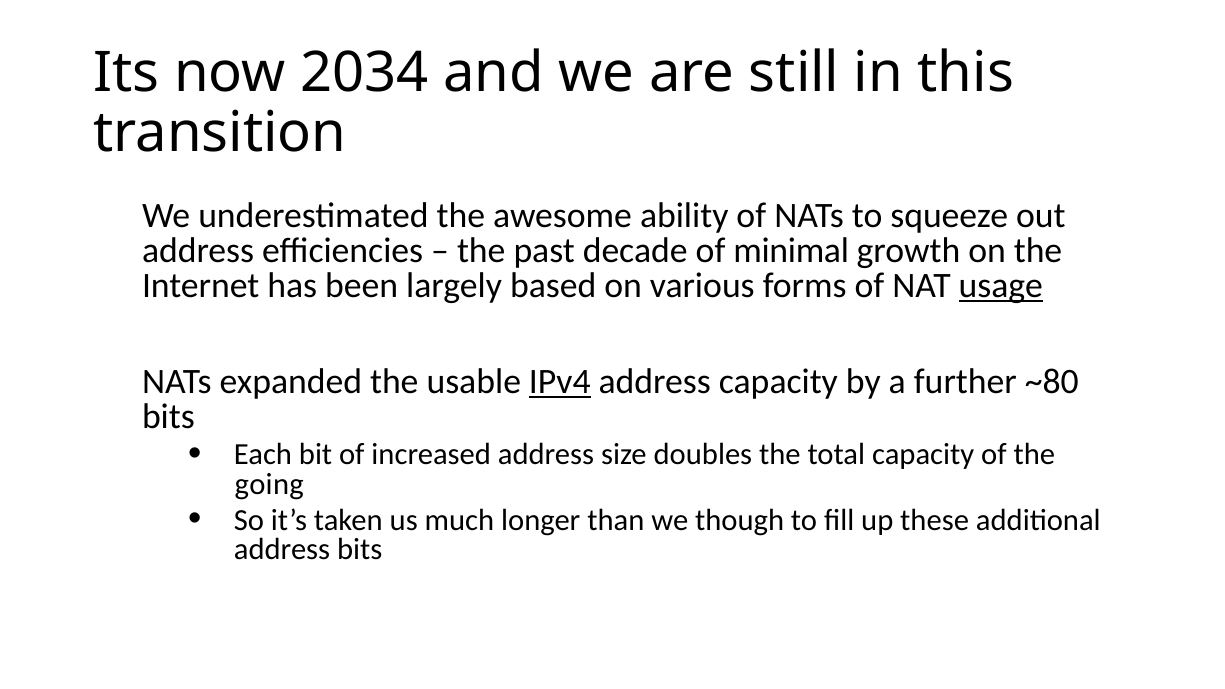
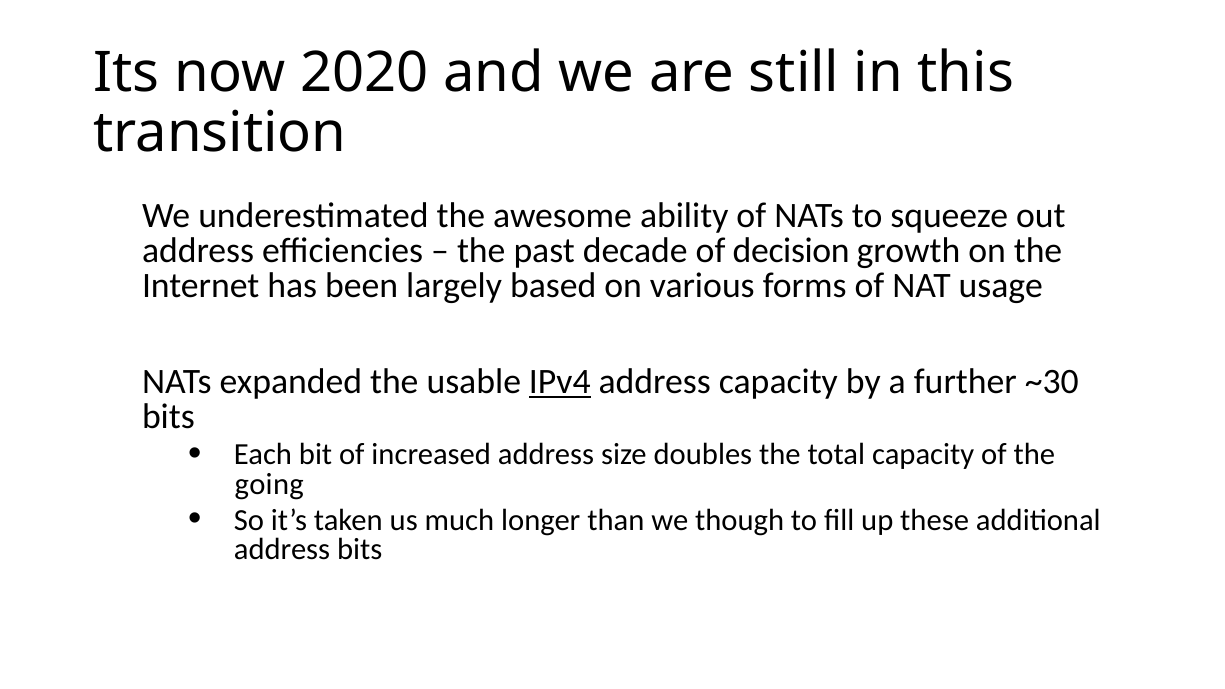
2034: 2034 -> 2020 (365, 73)
minimal: minimal -> decision (791, 251)
usage underline: present -> none (1001, 286)
~80: ~80 -> ~30 (1052, 382)
